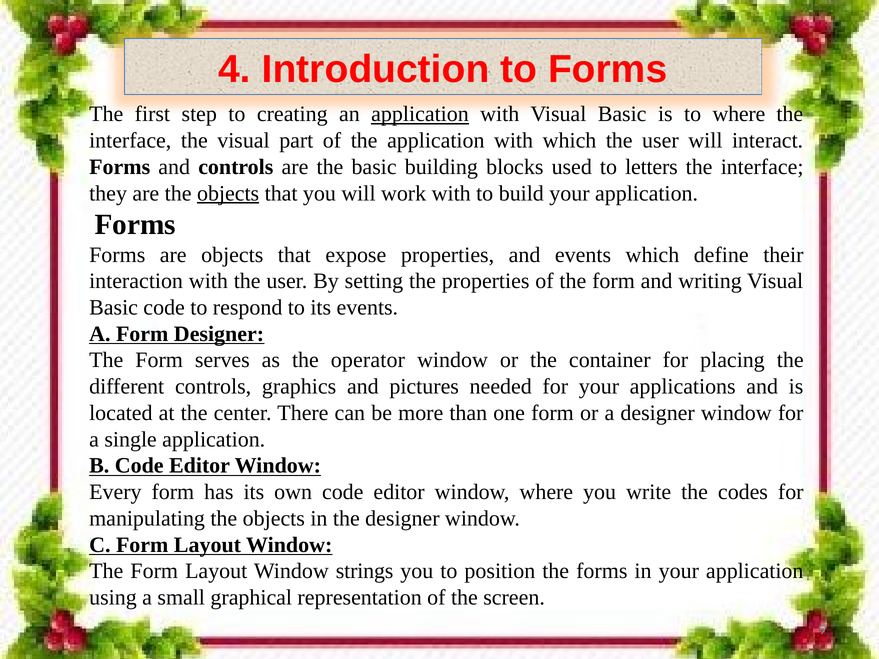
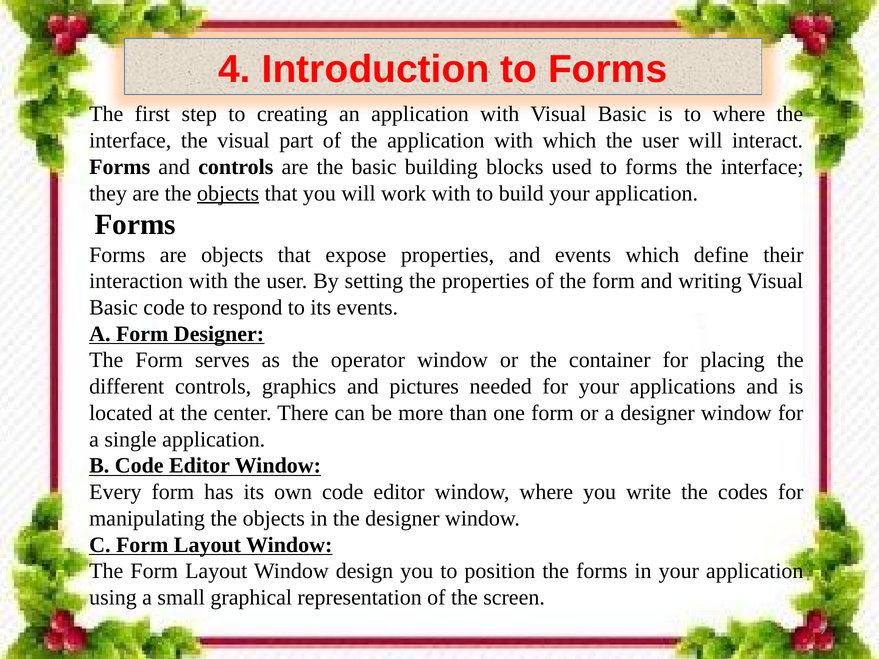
application underline: present -> none (420, 114)
used to letters: letters -> forms (651, 167)
strings: strings -> design (365, 571)
